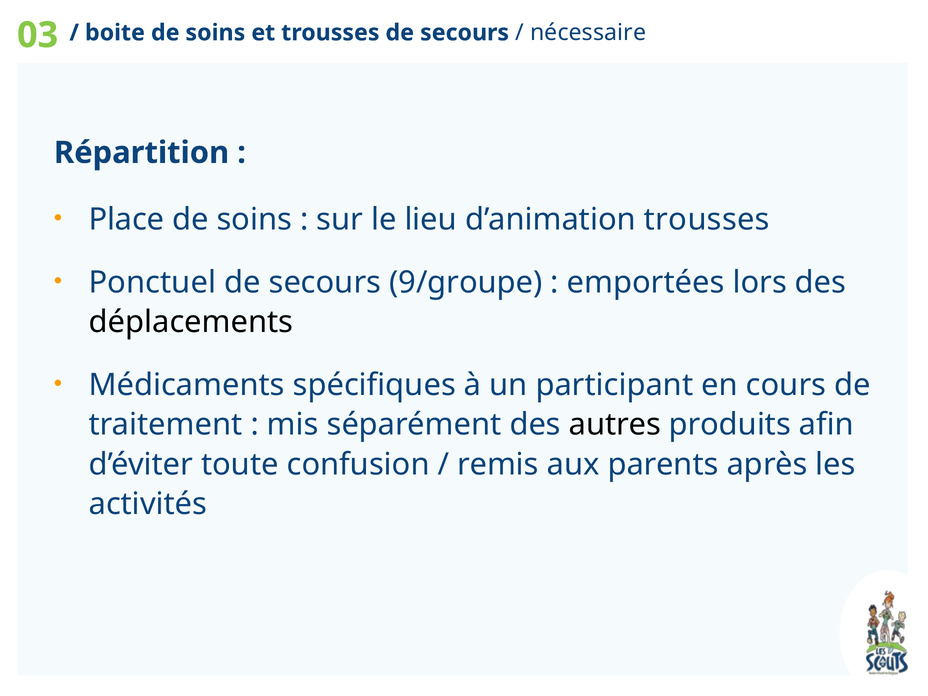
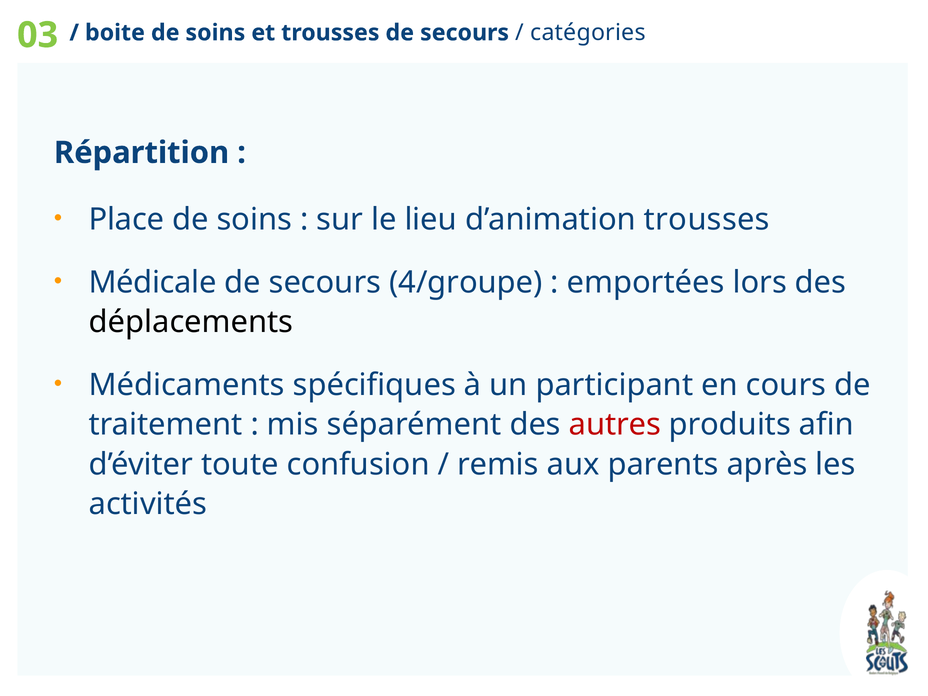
nécessaire: nécessaire -> catégories (588, 33)
Ponctuel: Ponctuel -> Médicale (153, 282)
9/groupe: 9/groupe -> 4/groupe (466, 282)
autres colour: black -> red (615, 425)
